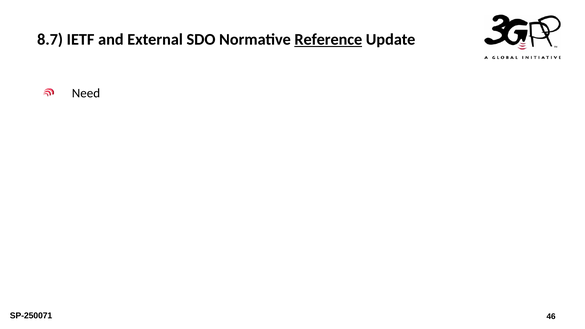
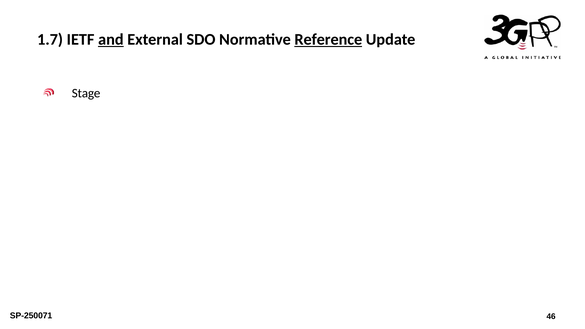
8.7: 8.7 -> 1.7 (50, 39)
and underline: none -> present (111, 39)
Need: Need -> Stage (86, 93)
